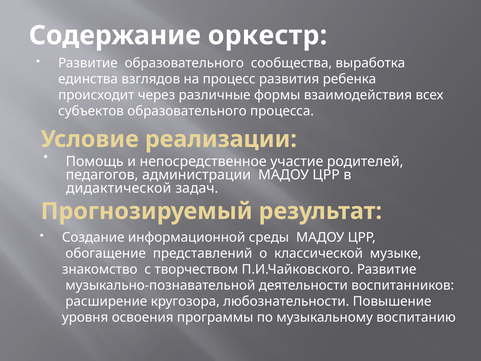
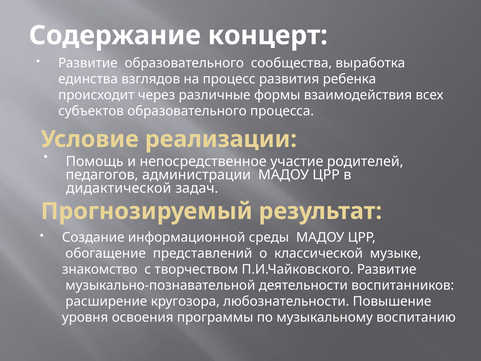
оркестр: оркестр -> концерт (268, 35)
